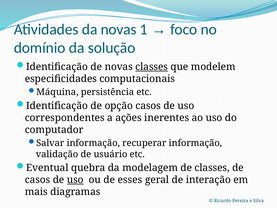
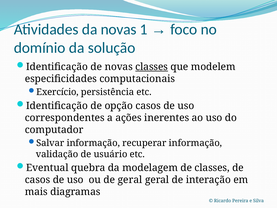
Máquina: Máquina -> Exercício (57, 92)
uso underline: present -> none (75, 180)
de esses: esses -> geral (130, 180)
